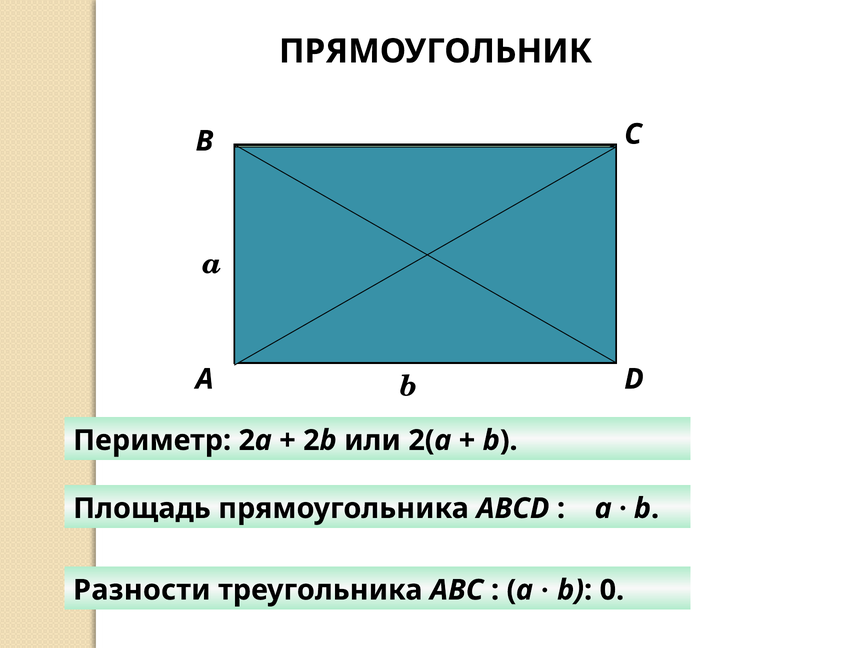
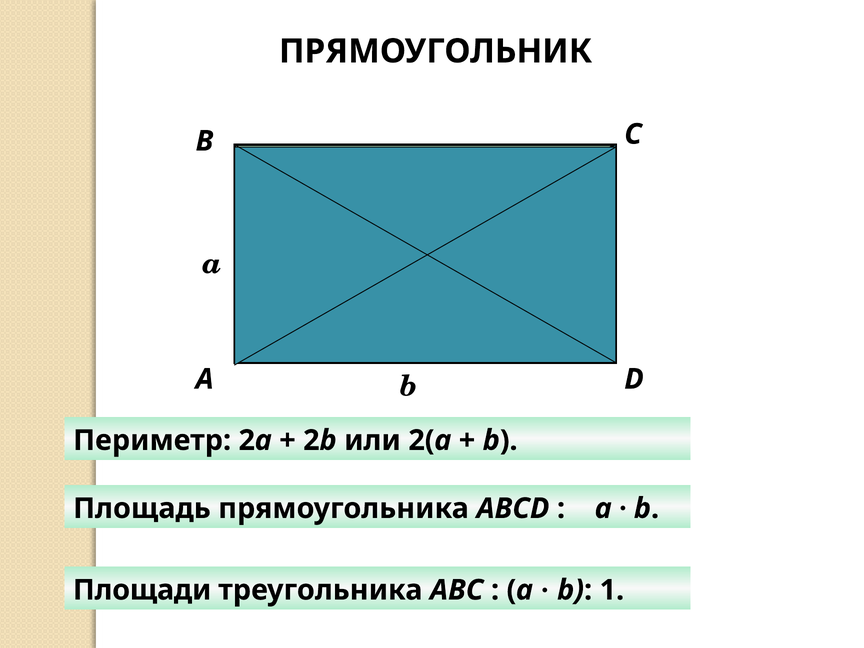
Разности: Разности -> Площади (142, 590)
0: 0 -> 1 (612, 590)
